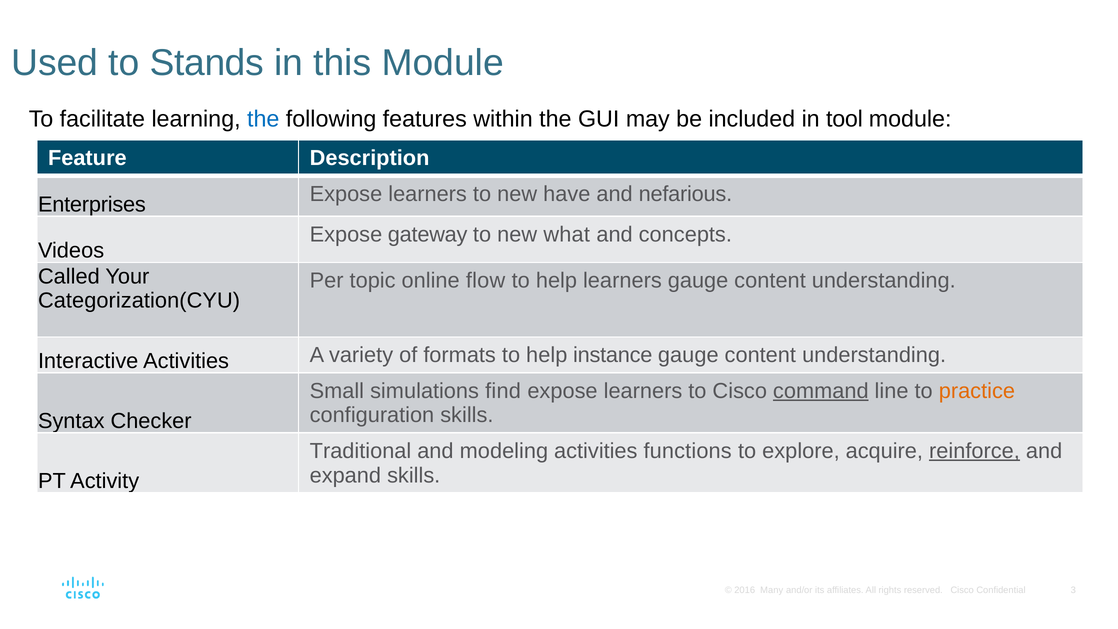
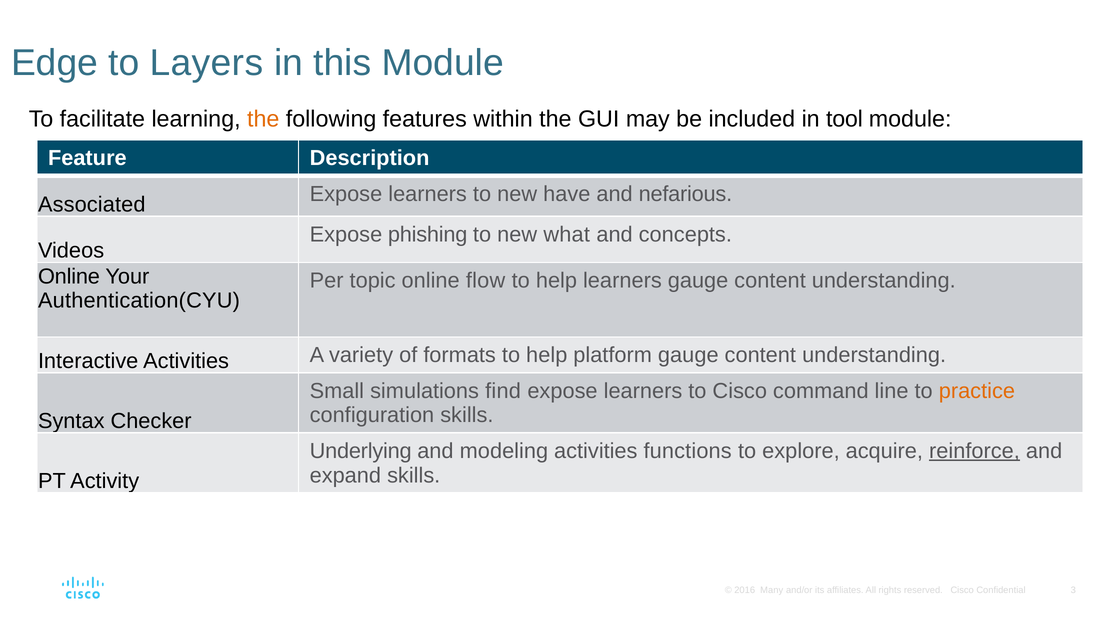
Used: Used -> Edge (55, 63)
Stands: Stands -> Layers (207, 63)
the colour: blue -> orange (263, 119)
Enterprises: Enterprises -> Associated (92, 204)
gateway: gateway -> phishing (428, 234)
Called: Called -> Online (69, 276)
Categorization(CYU: Categorization(CYU -> Authentication(CYU (139, 301)
instance: instance -> platform (613, 355)
command underline: present -> none (821, 391)
Traditional: Traditional -> Underlying (361, 451)
